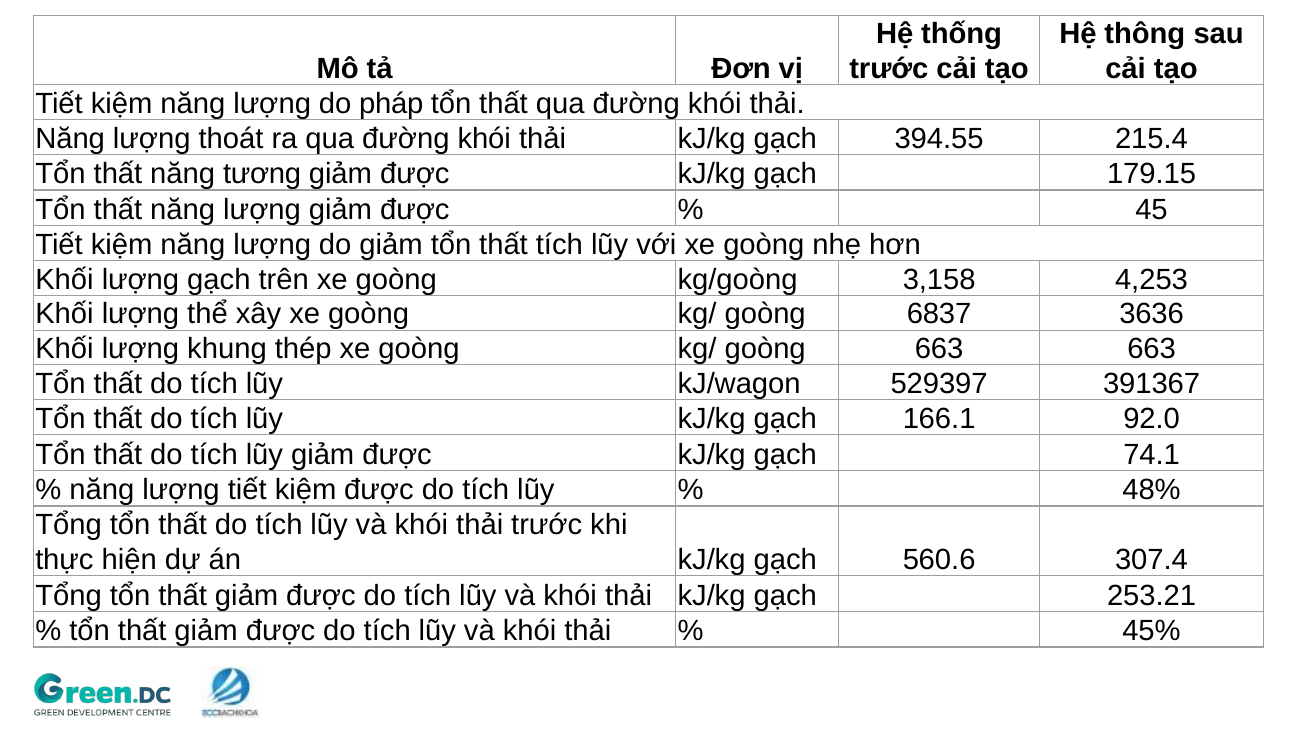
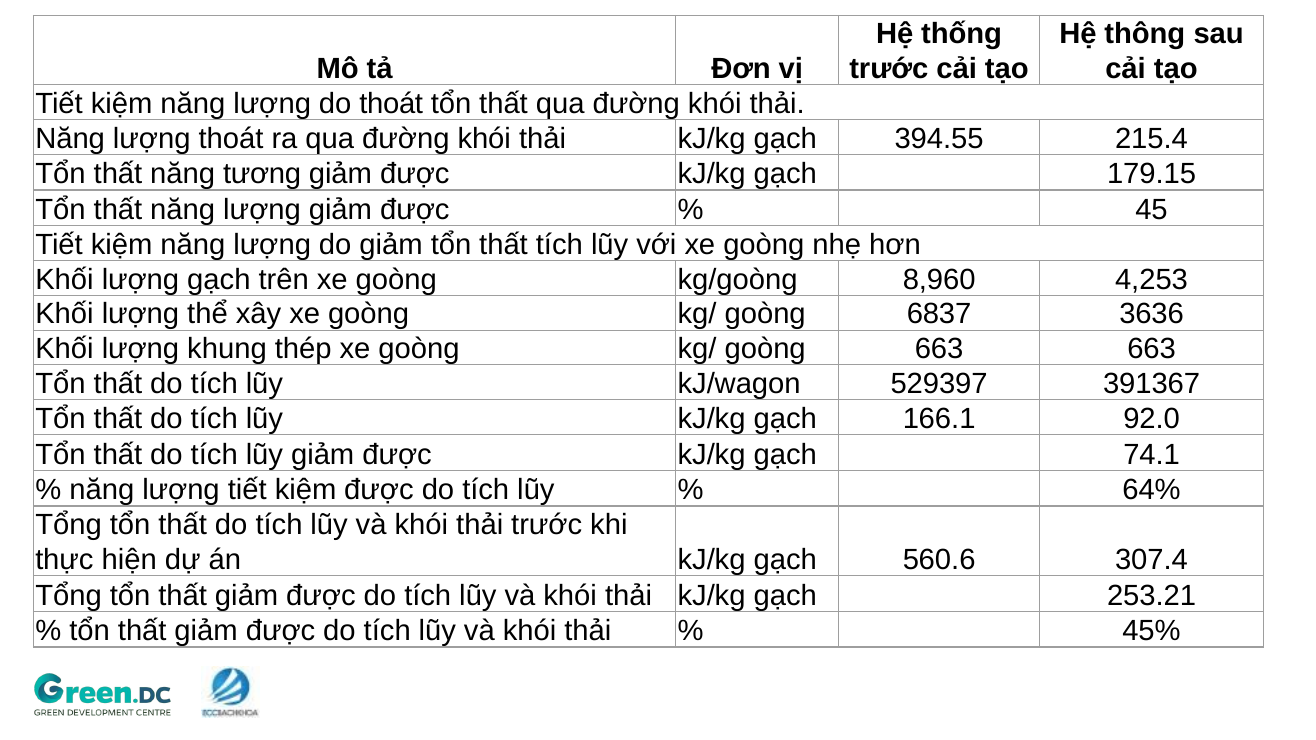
do pháp: pháp -> thoát (391, 104)
3,158: 3,158 -> 8,960 (939, 280)
48%: 48% -> 64% (1152, 490)
